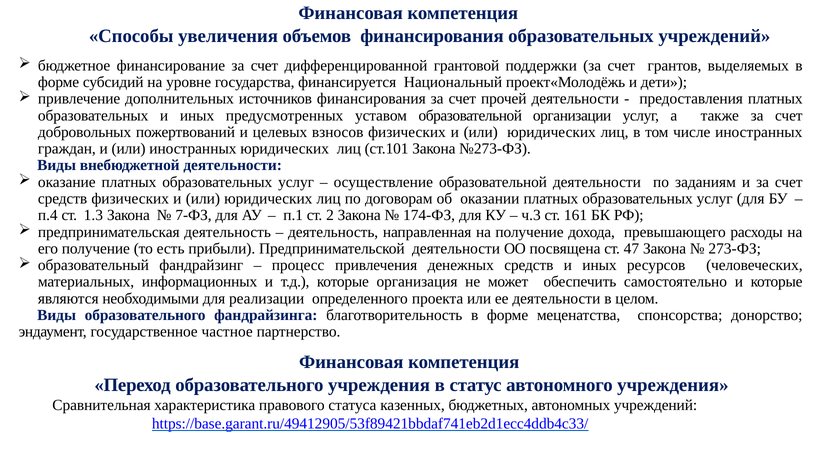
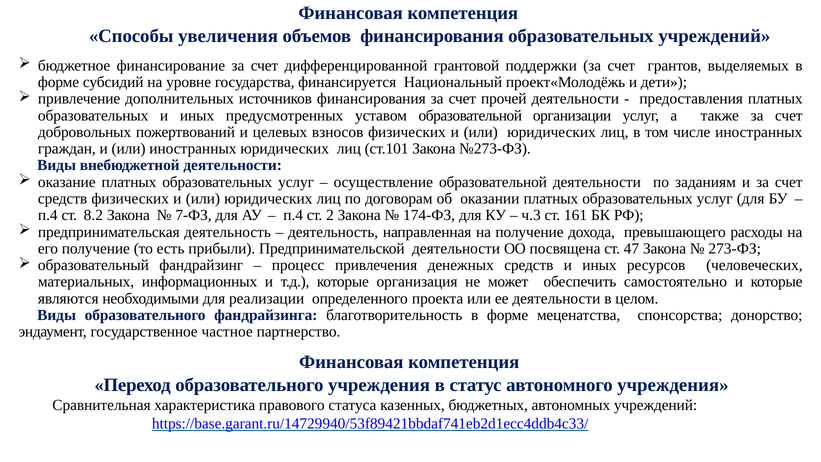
1.3: 1.3 -> 8.2 (93, 215)
п.1: п.1 -> п.4 (293, 215)
https://base.garant.ru/49412905/53f89421bbdaf741eb2d1ecc4ddb4c33/: https://base.garant.ru/49412905/53f89421bbdaf741eb2d1ecc4ddb4c33/ -> https://base.garant.ru/14729940/53f89421bbdaf741eb2d1ecc4ddb4c33/ (370, 423)
